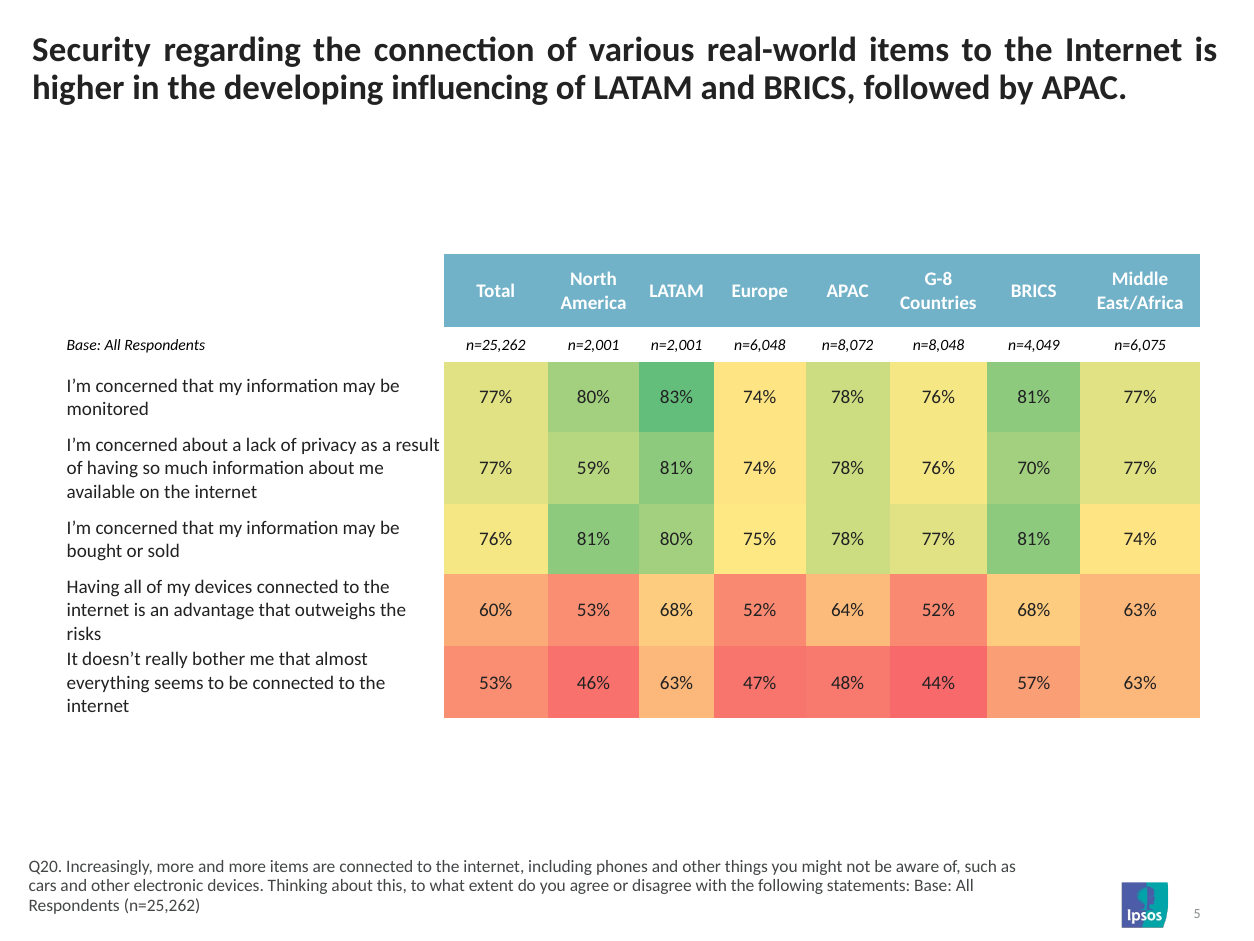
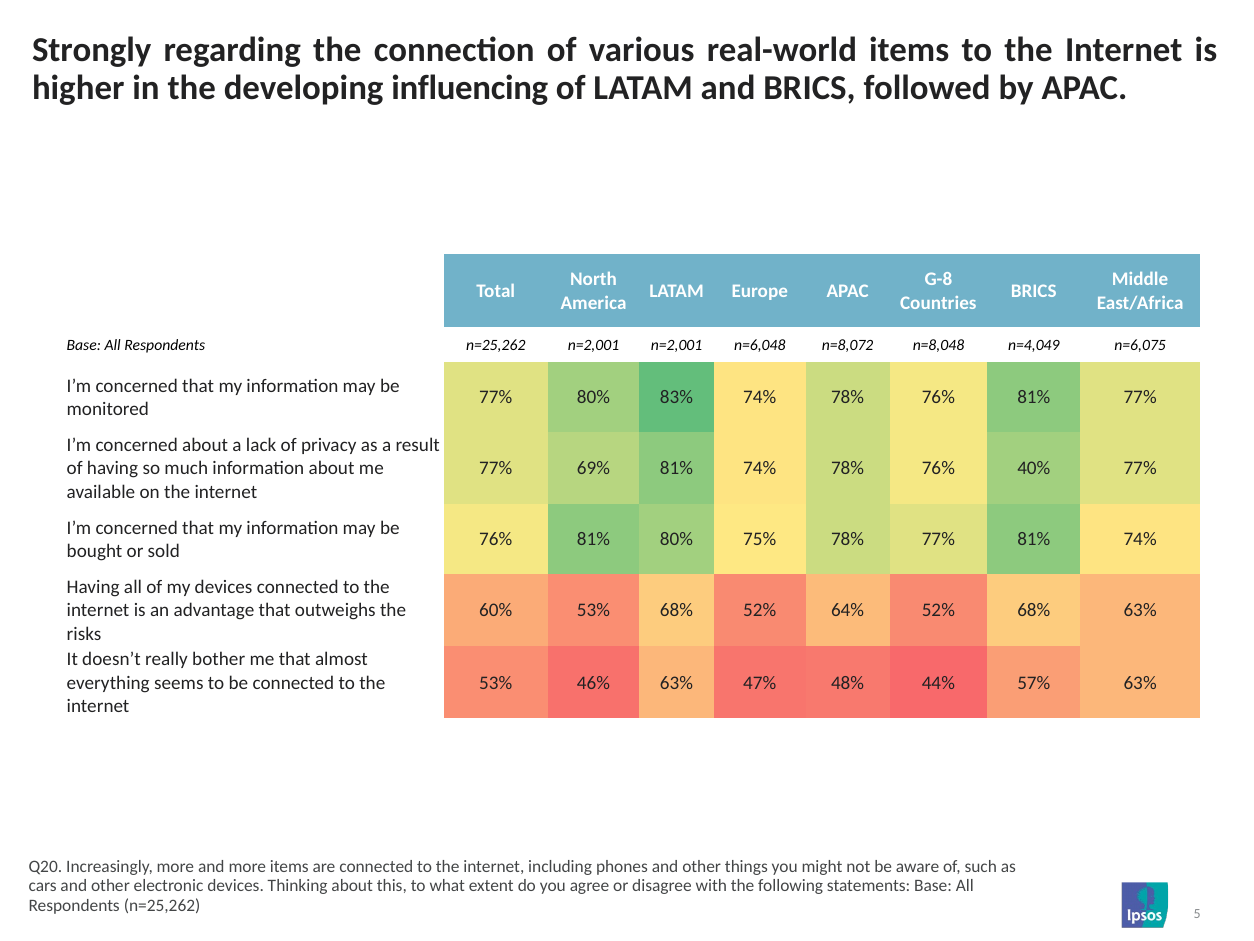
Security: Security -> Strongly (92, 50)
59%: 59% -> 69% (593, 468)
70%: 70% -> 40% (1034, 468)
